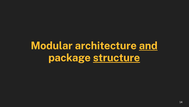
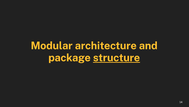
and underline: present -> none (148, 45)
